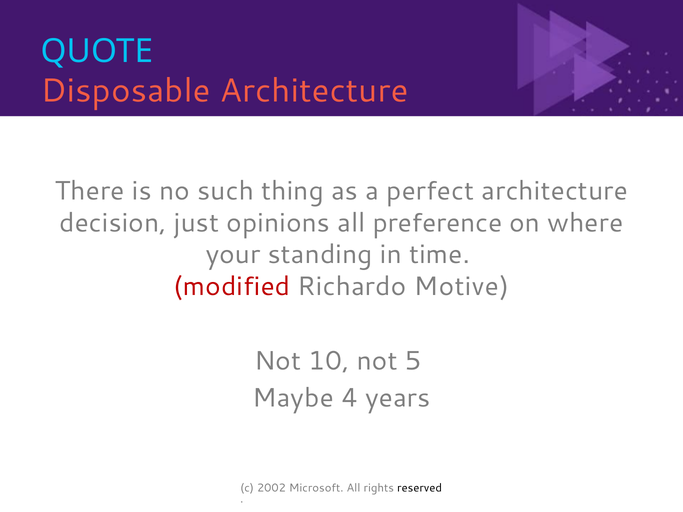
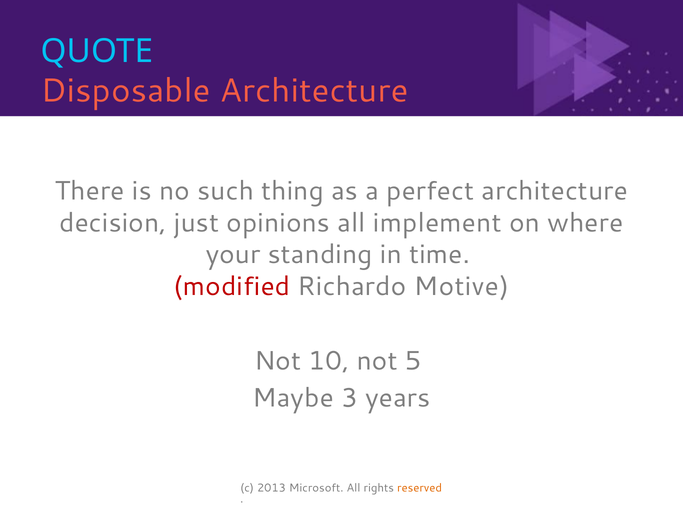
preference: preference -> implement (437, 223)
4: 4 -> 3 (349, 398)
2002: 2002 -> 2013 (271, 488)
reserved colour: black -> orange (420, 488)
